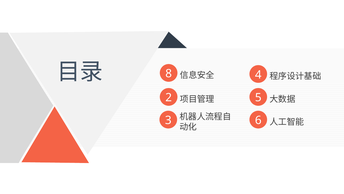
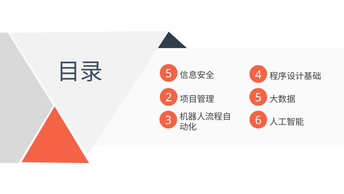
8: 8 -> 5 (169, 74)
